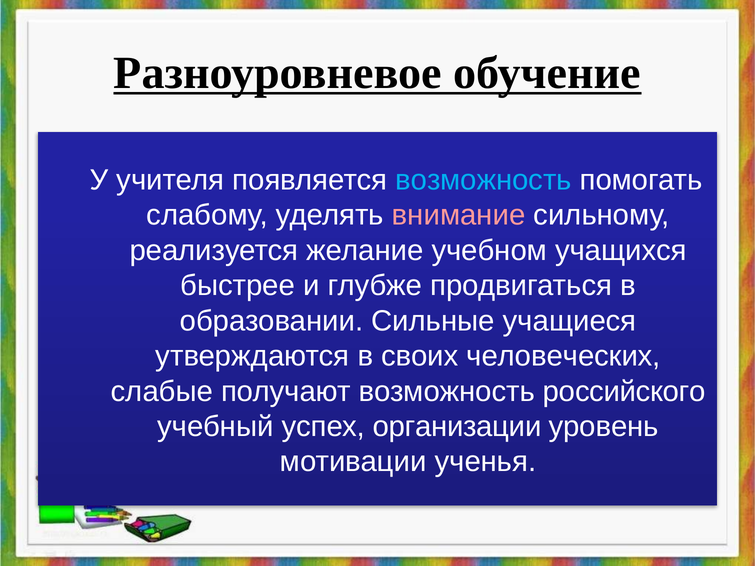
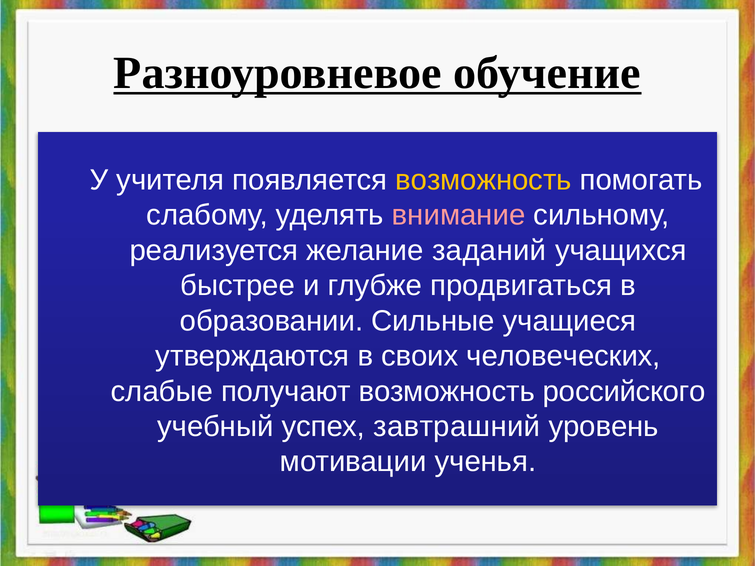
возможность colour: light blue -> yellow (484, 180)
учебном: учебном -> заданий (489, 250)
организации: организации -> завтрашний (457, 427)
